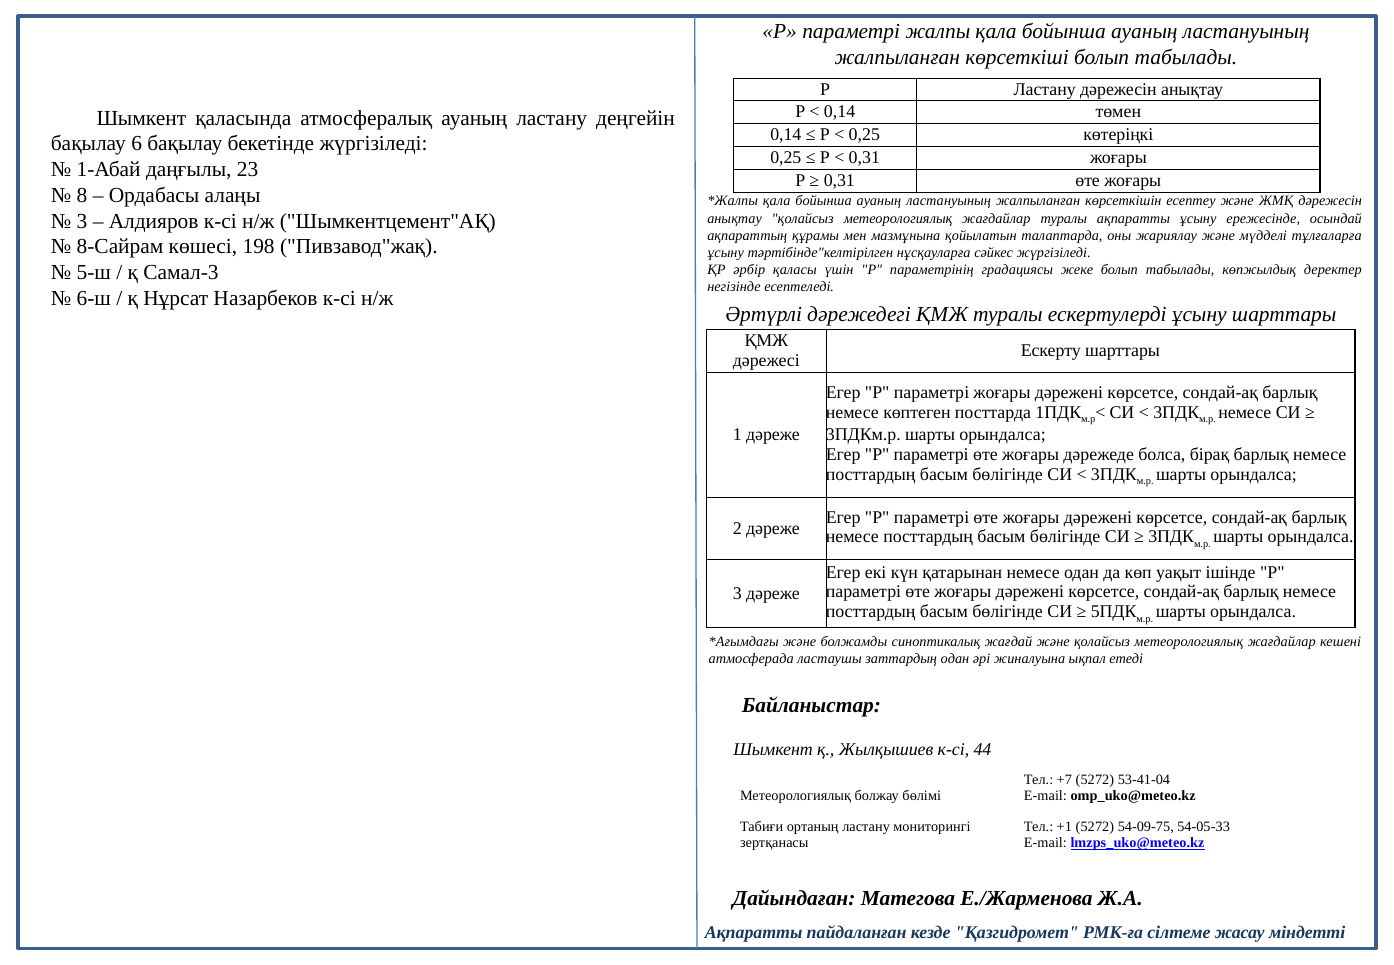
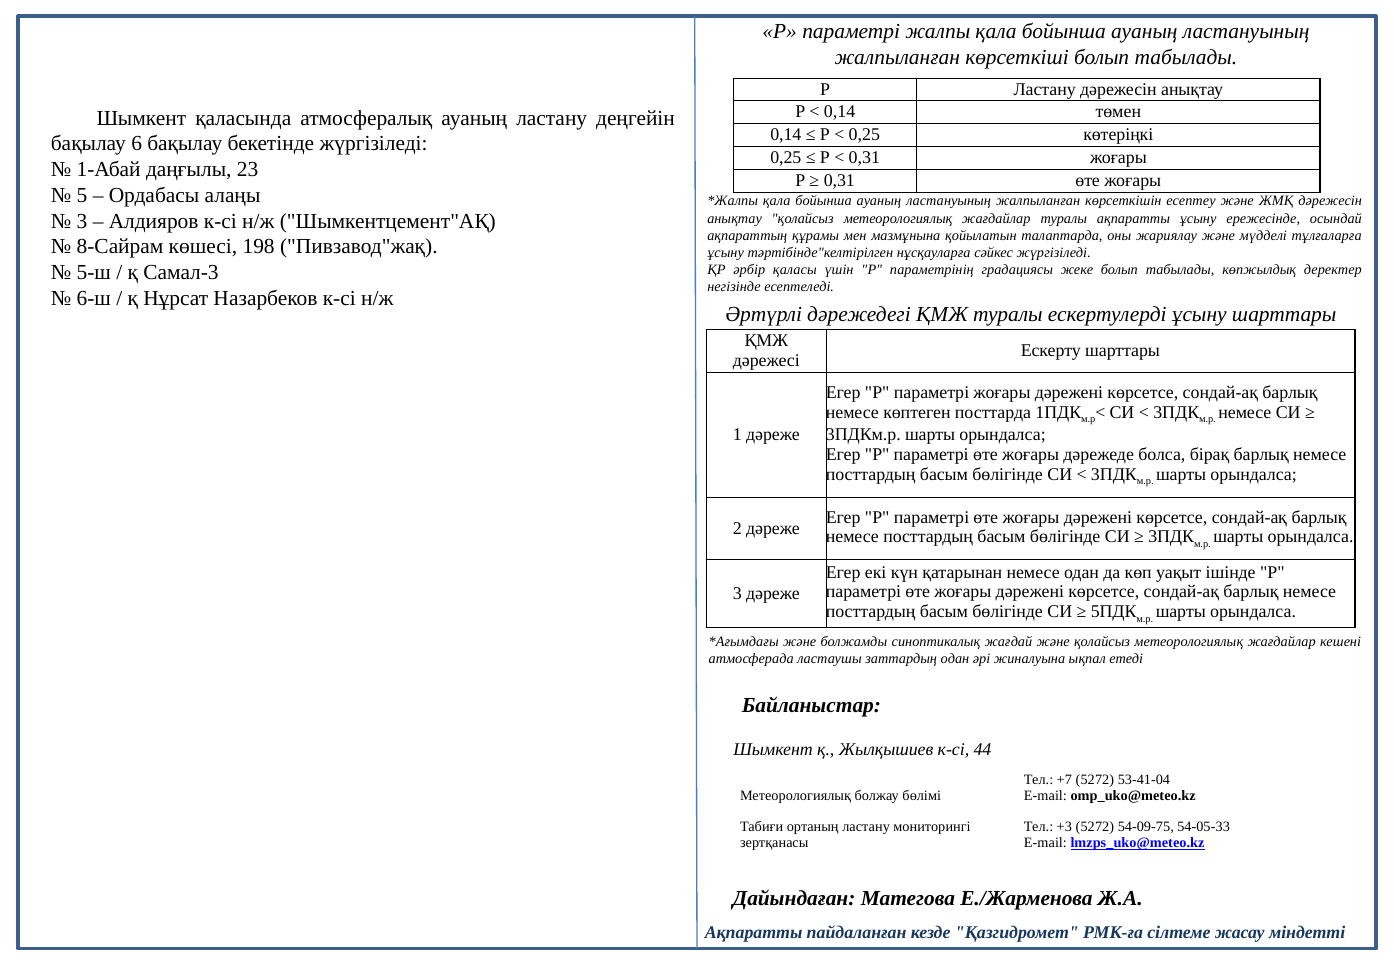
8: 8 -> 5 (82, 195)
+1: +1 -> +3 (1064, 827)
